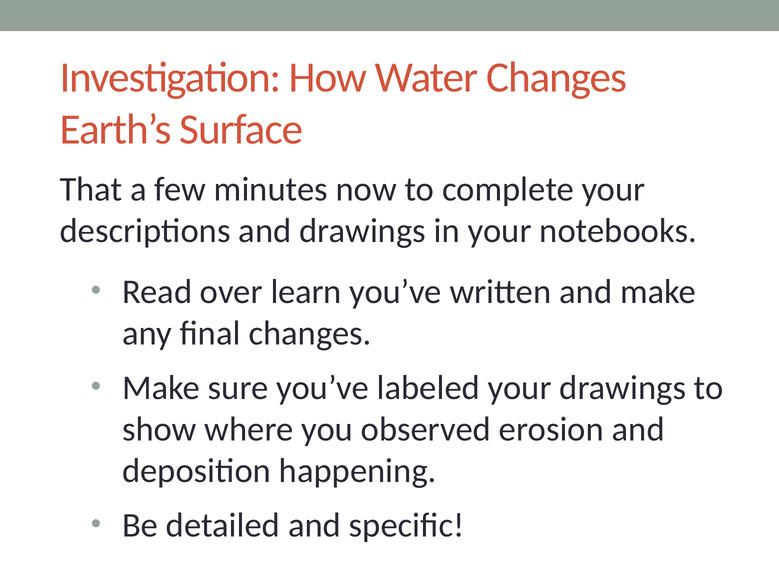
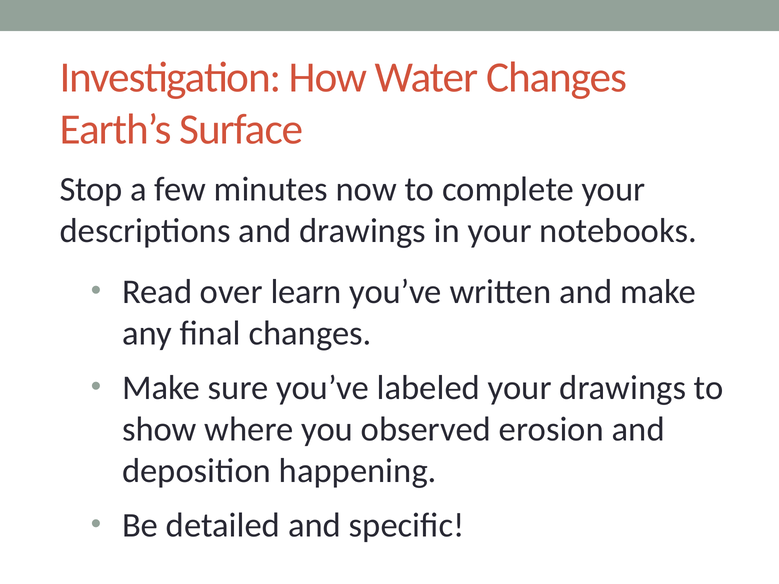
That: That -> Stop (91, 189)
